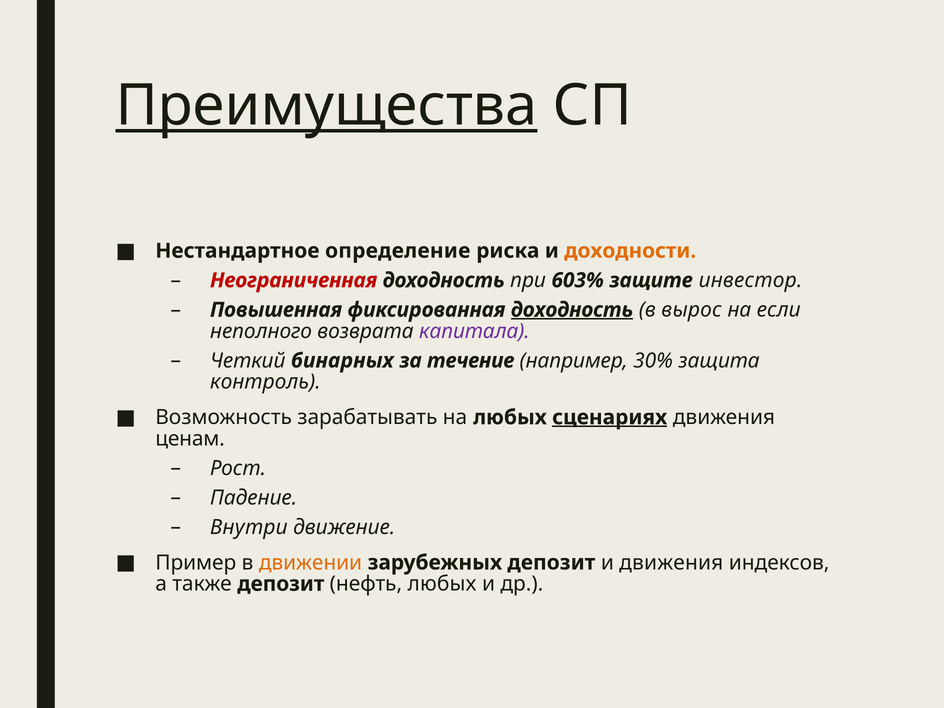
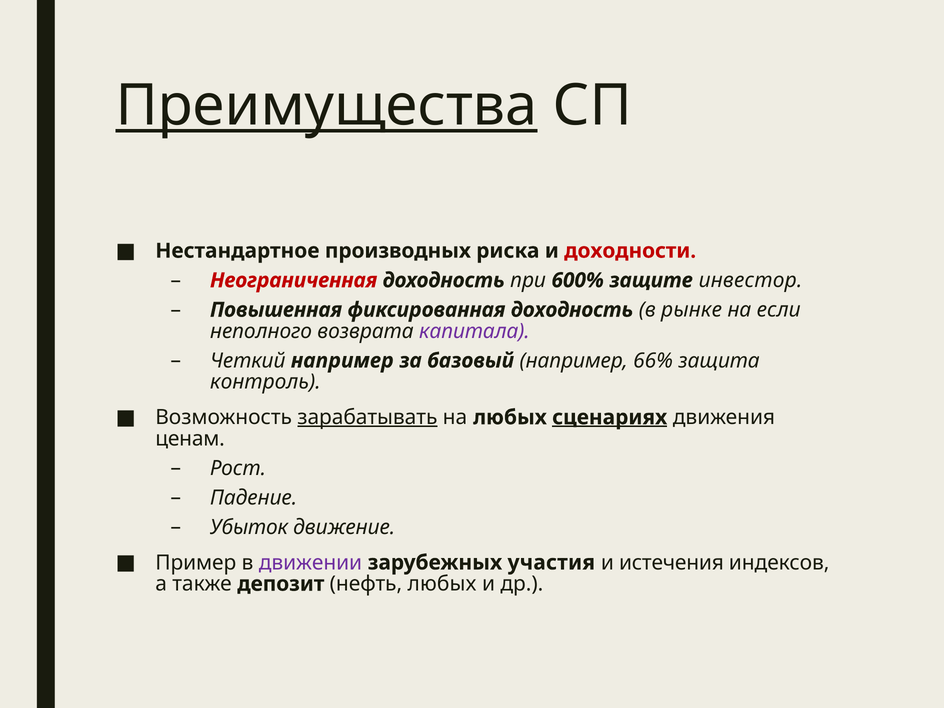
определение: определение -> производных (398, 251)
доходности colour: orange -> red (630, 251)
603%: 603% -> 600% (578, 280)
доходность underline: present -> none (572, 310)
вырос: вырос -> рынке (692, 310)
Четкий бинарных: бинарных -> например (342, 361)
течение: течение -> базовый (471, 361)
30%: 30% -> 66% (653, 361)
зарабатывать underline: none -> present (367, 417)
Внутри: Внутри -> Убыток (249, 527)
движении colour: orange -> purple (310, 563)
зарубежных депозит: депозит -> участия (551, 563)
и движения: движения -> истечения (671, 563)
